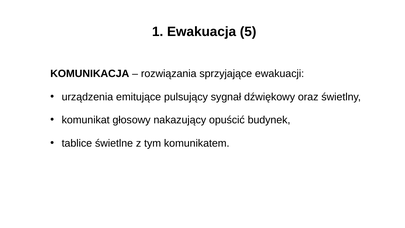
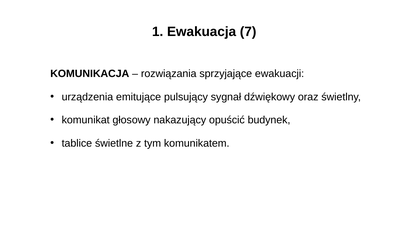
5: 5 -> 7 (248, 32)
